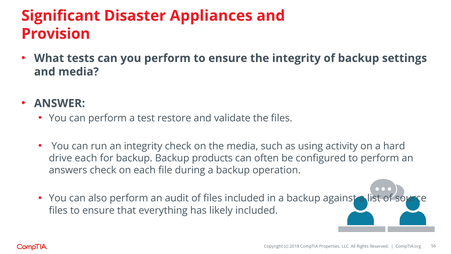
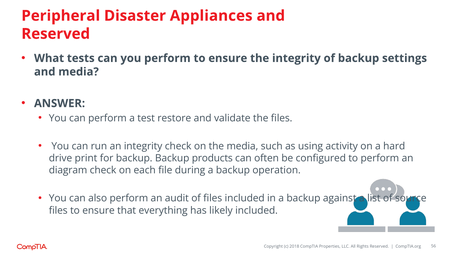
Significant: Significant -> Peripheral (61, 16)
Provision: Provision -> Reserved (56, 34)
drive each: each -> print (86, 158)
answers: answers -> diagram (68, 170)
